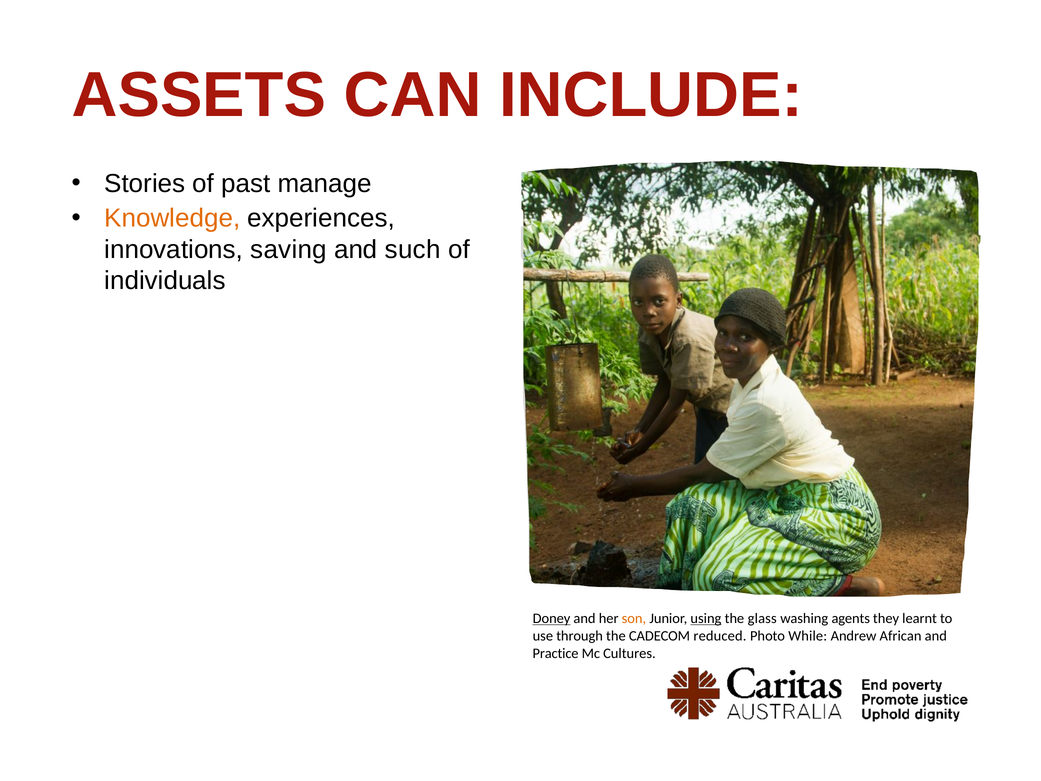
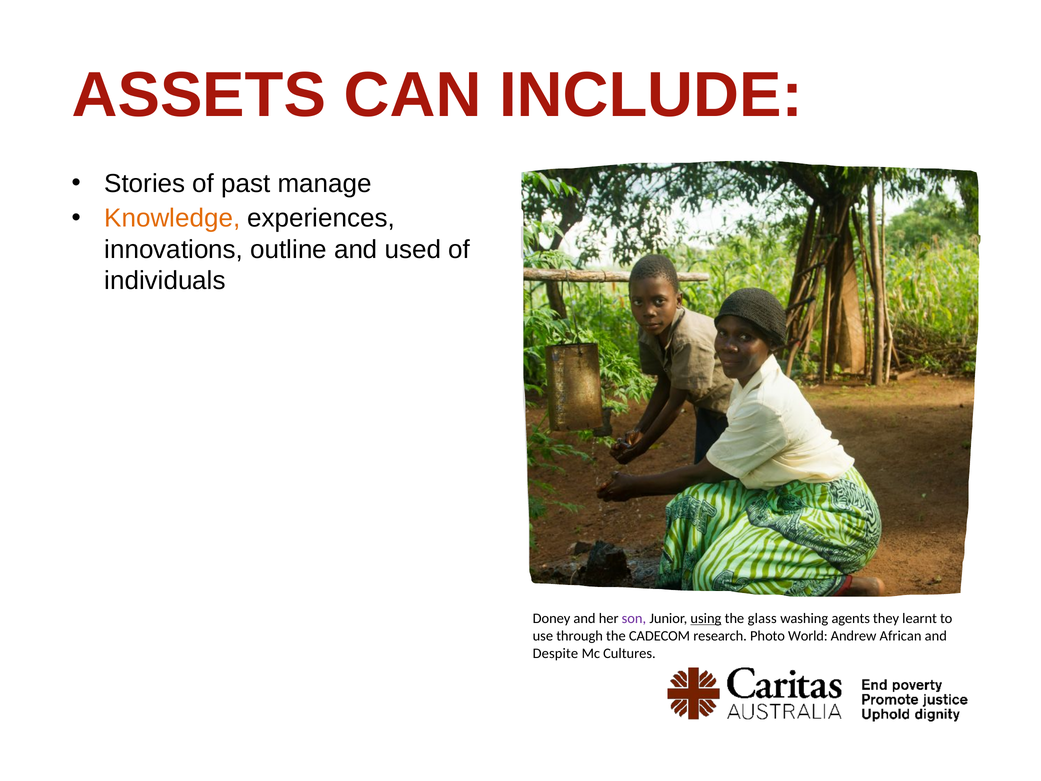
saving: saving -> outline (289, 250)
such: such -> used (413, 250)
Doney underline: present -> none (552, 618)
son colour: orange -> purple (634, 618)
reduced: reduced -> research (720, 636)
While: While -> World (808, 636)
Practice: Practice -> Despite (555, 653)
